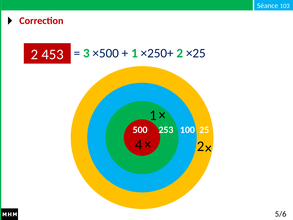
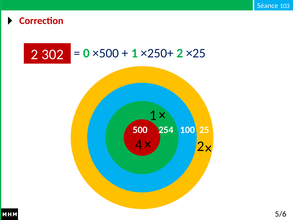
3: 3 -> 0 (86, 53)
453: 453 -> 302 (53, 54)
253: 253 -> 254 (166, 130)
